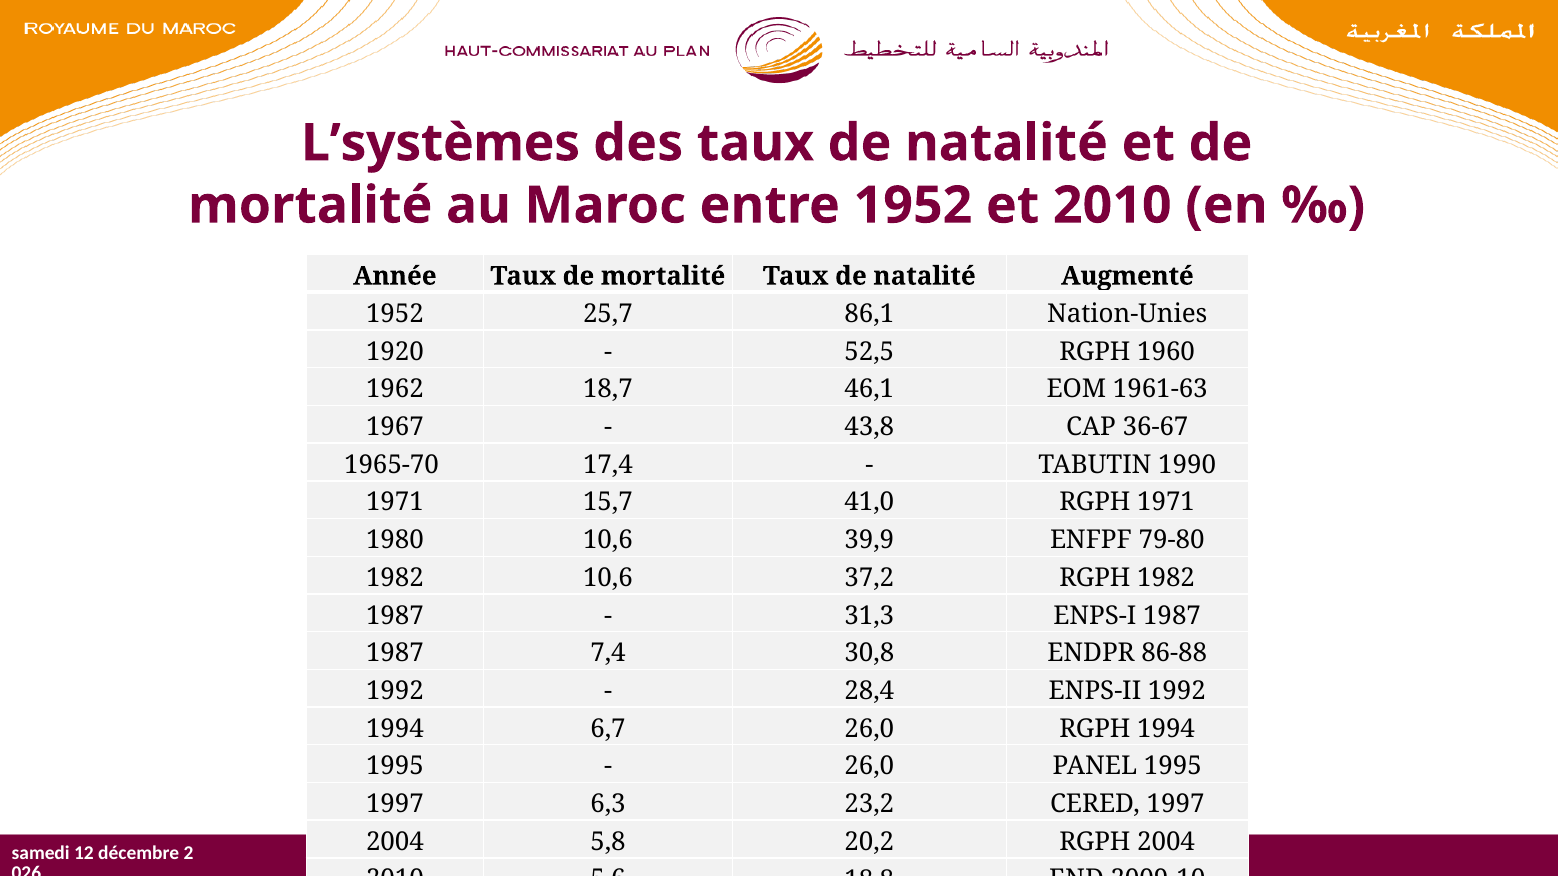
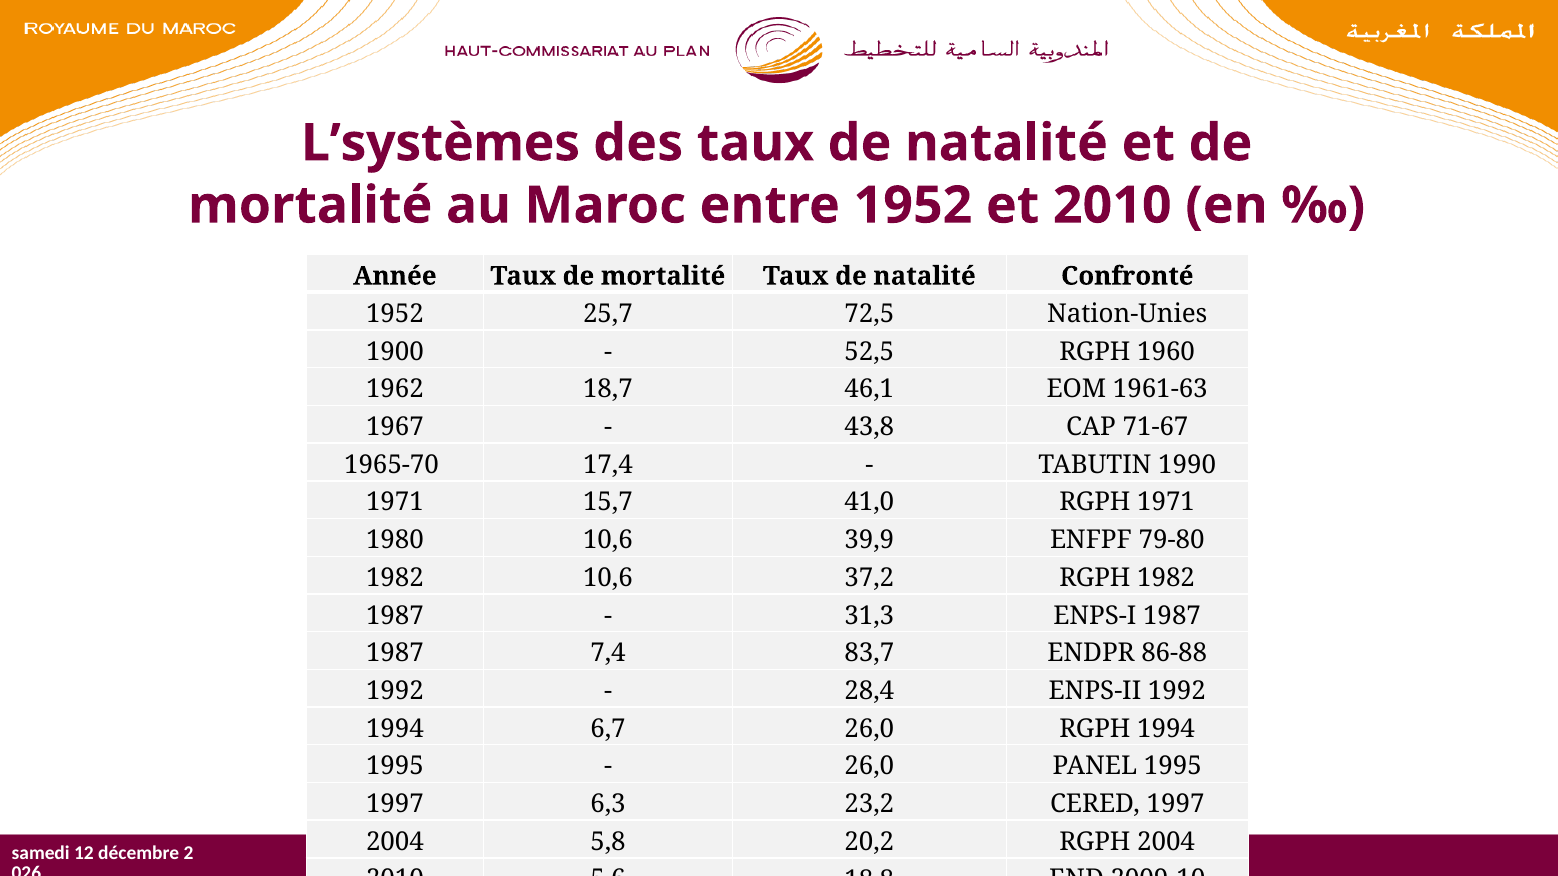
Augmenté: Augmenté -> Confronté (1127, 276)
86,1: 86,1 -> 72,5 (869, 314)
1920: 1920 -> 1900 (395, 352)
36-67: 36-67 -> 71-67 (1156, 427)
30,8: 30,8 -> 83,7 (869, 653)
